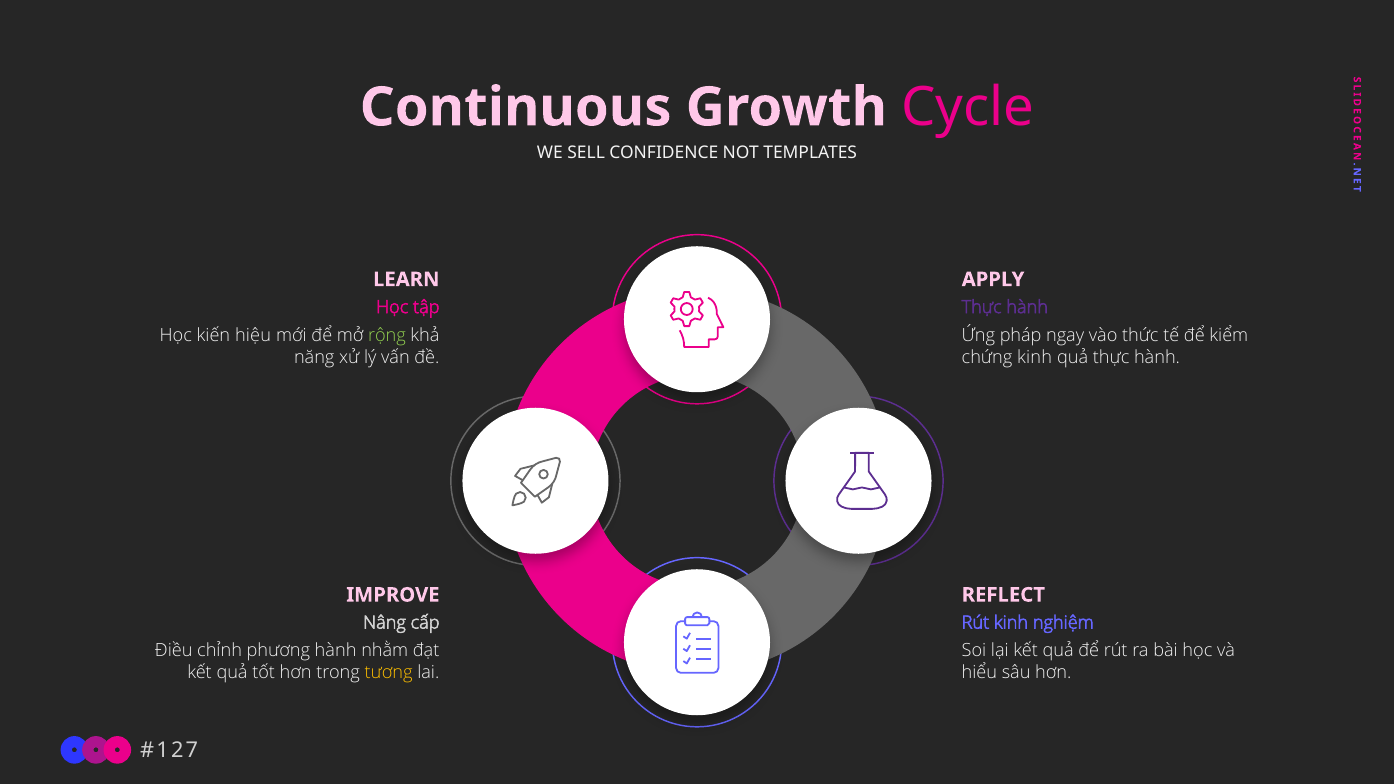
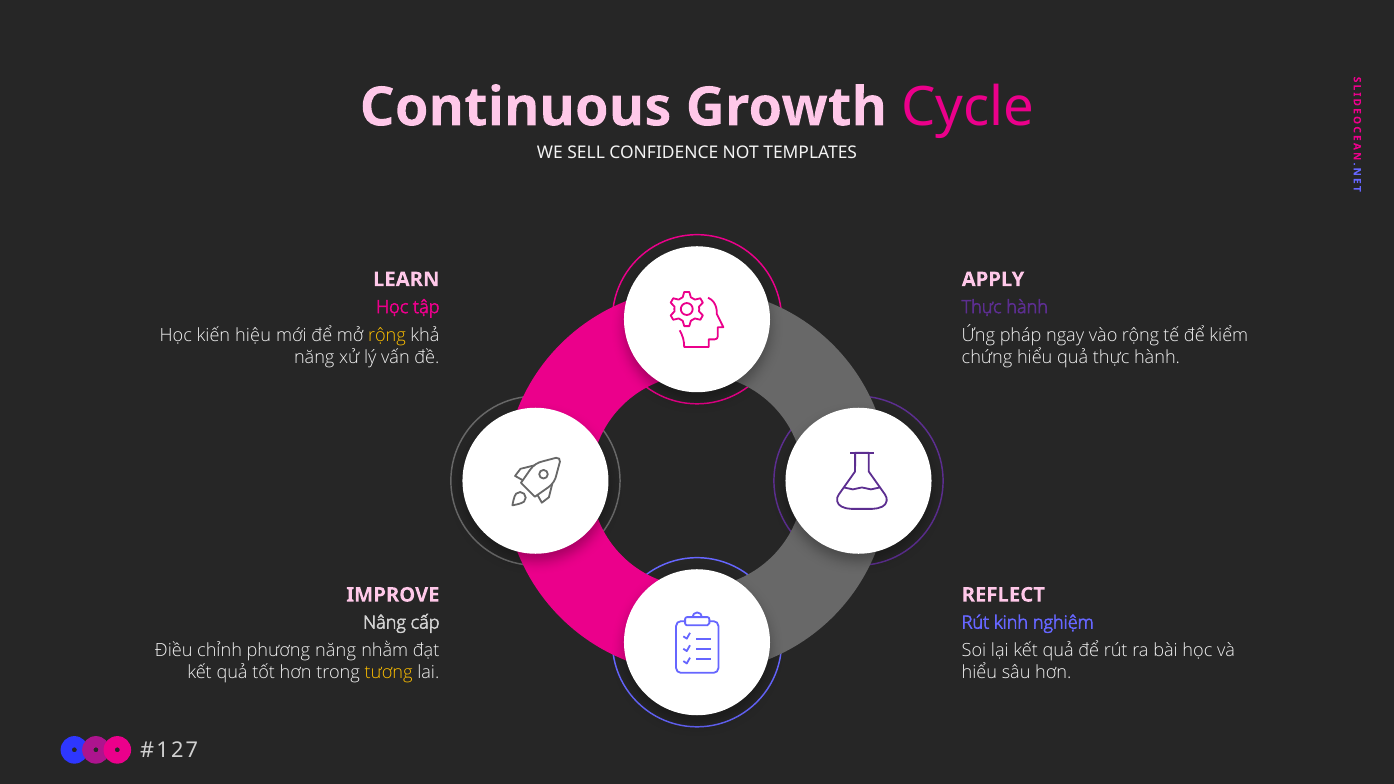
rộng colour: light green -> yellow (387, 335)
vào thức: thức -> rộng (1140, 335)
chứng kinh: kinh -> hiểu (1035, 357)
phương hành: hành -> năng (336, 651)
